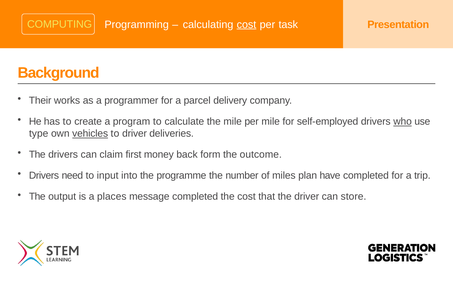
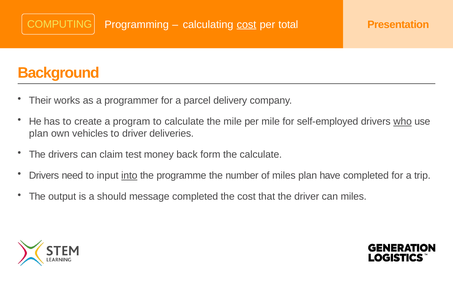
task: task -> total (288, 25)
type: type -> plan (39, 134)
vehicles underline: present -> none (90, 134)
first: first -> test (134, 155)
the outcome: outcome -> calculate (261, 155)
into underline: none -> present (129, 176)
places: places -> should (112, 197)
can store: store -> miles (354, 197)
